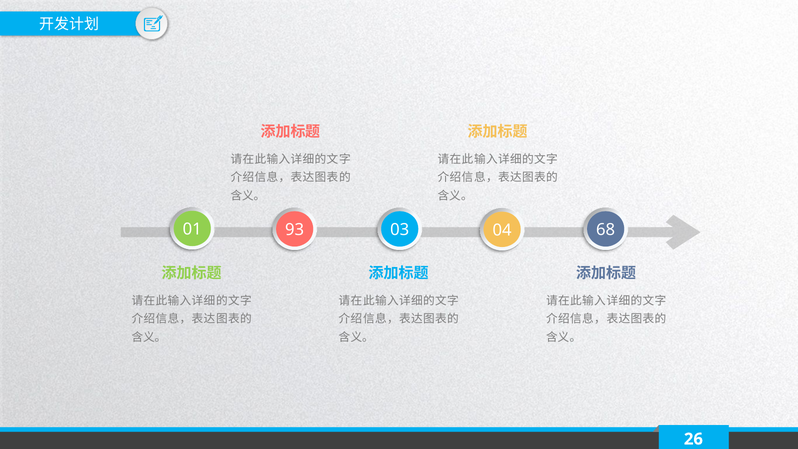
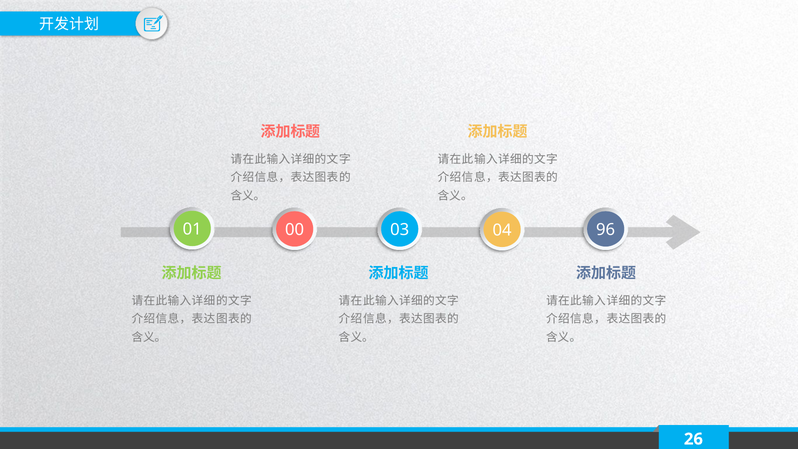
93: 93 -> 00 (295, 230)
68: 68 -> 96 (606, 230)
